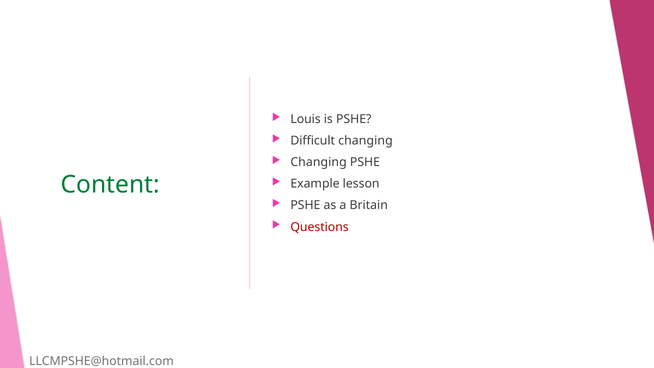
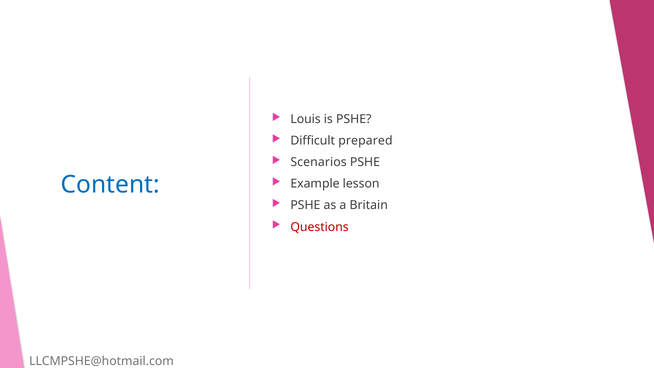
Difficult changing: changing -> prepared (365, 141)
Changing: Changing -> Scenarios (319, 162)
Content colour: green -> blue (110, 185)
